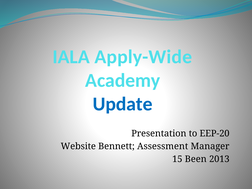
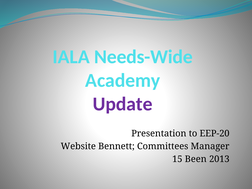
Apply-Wide: Apply-Wide -> Needs-Wide (143, 57)
Update colour: blue -> purple (123, 104)
Assessment: Assessment -> Committees (163, 146)
